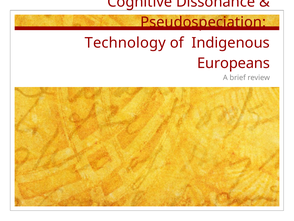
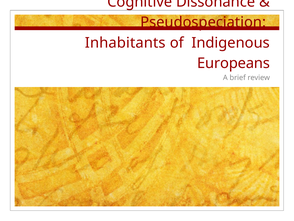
Technology: Technology -> Inhabitants (125, 43)
